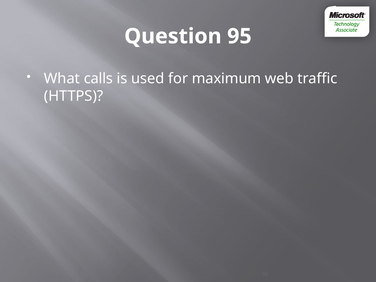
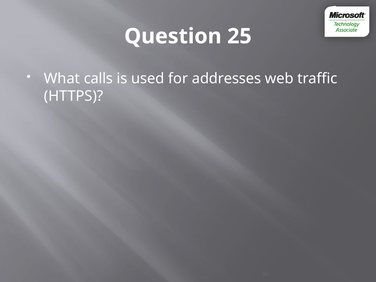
95: 95 -> 25 (239, 36)
maximum: maximum -> addresses (226, 79)
